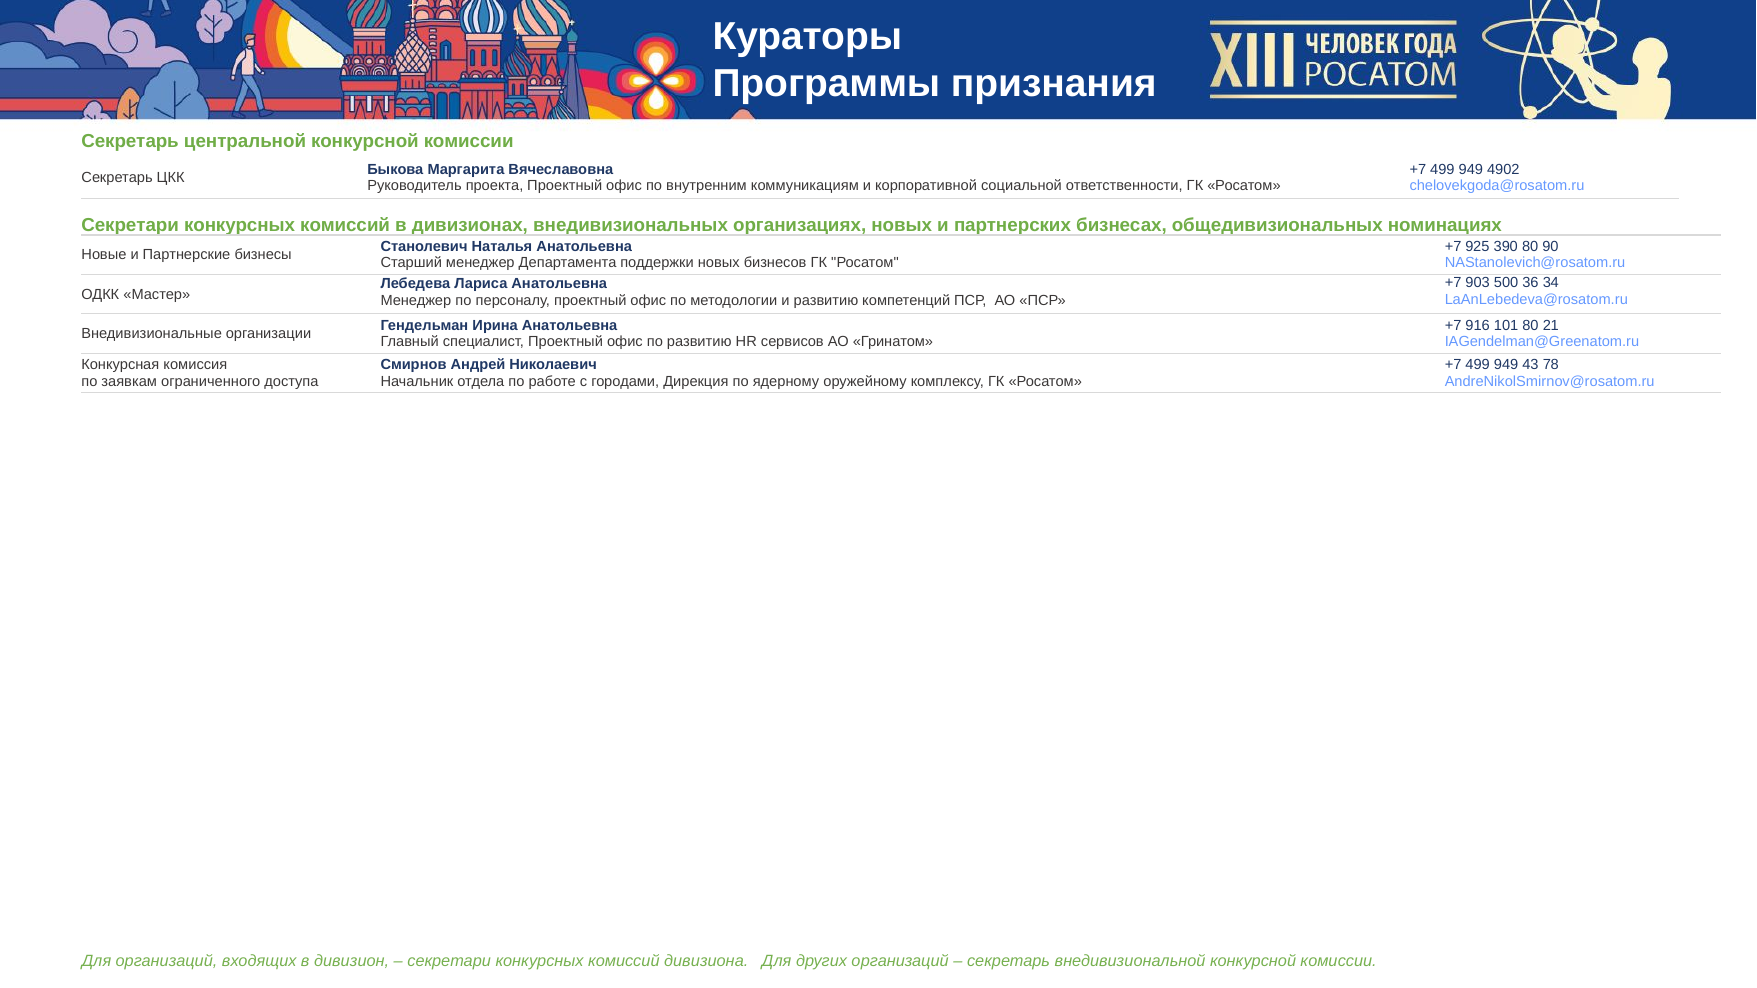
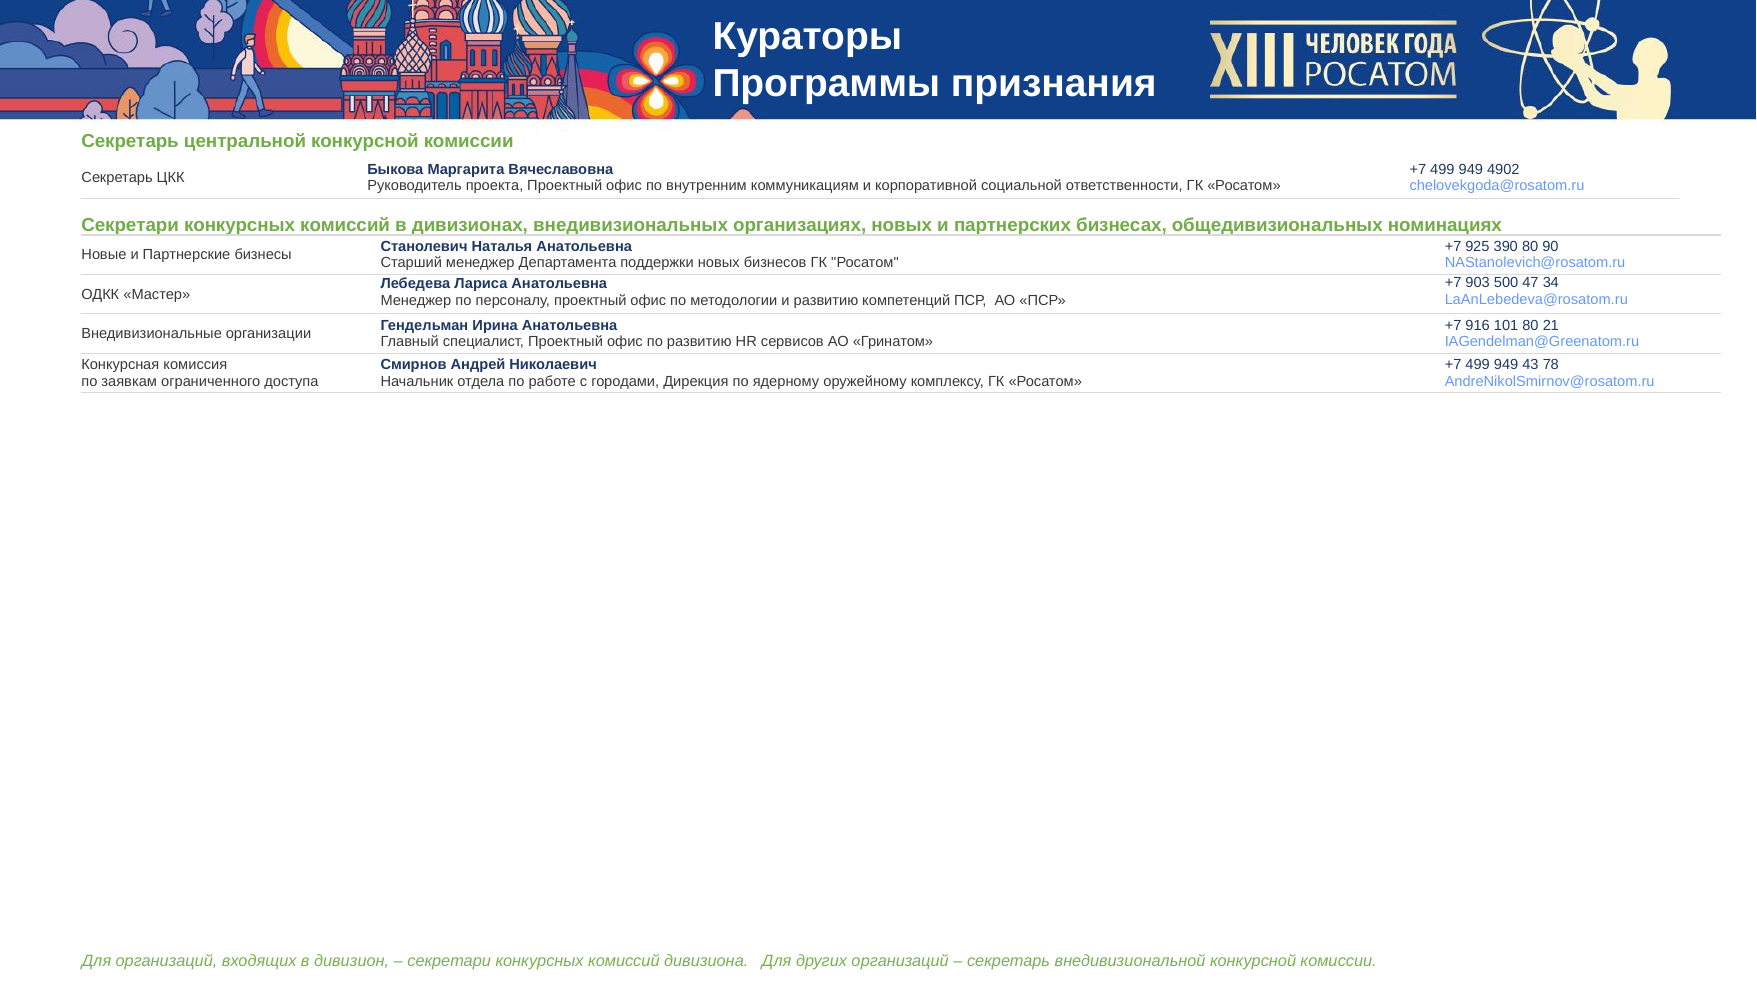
36: 36 -> 47 (1530, 283)
